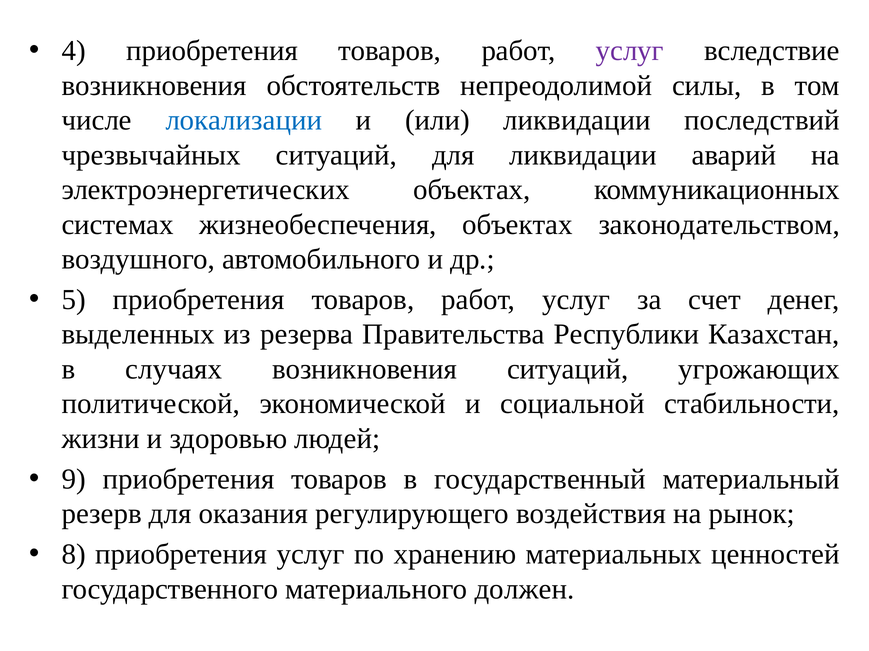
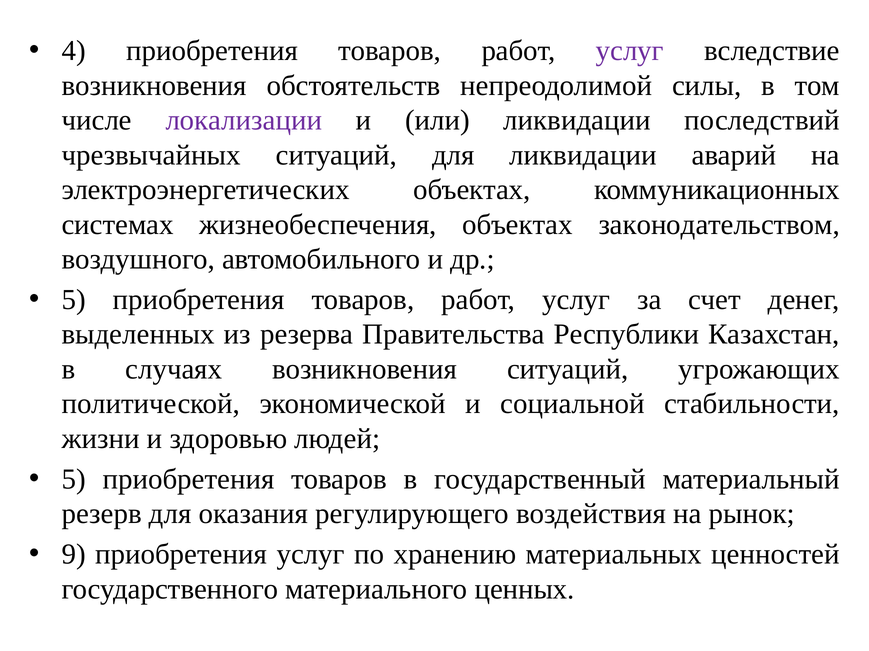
локализации colour: blue -> purple (244, 120)
9: 9 -> 5 (74, 480)
8: 8 -> 9 (74, 555)
должен: должен -> ценных (525, 590)
